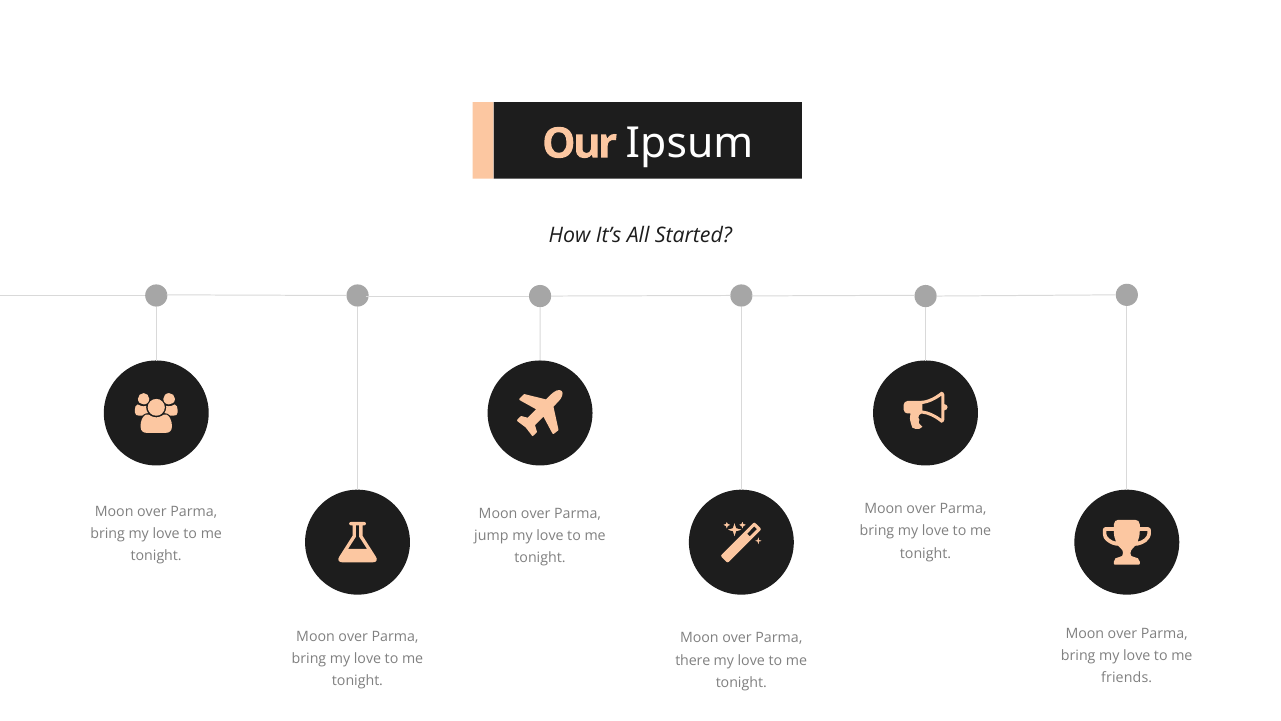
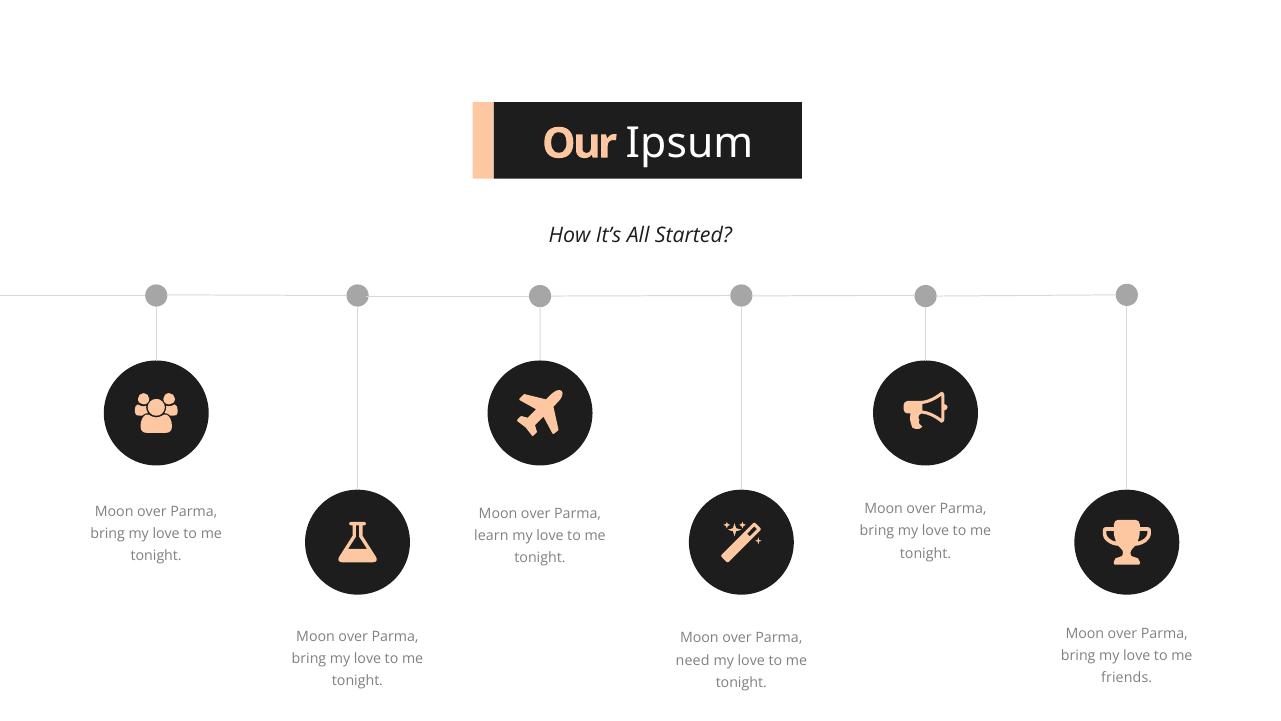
jump: jump -> learn (491, 535)
there: there -> need (693, 660)
